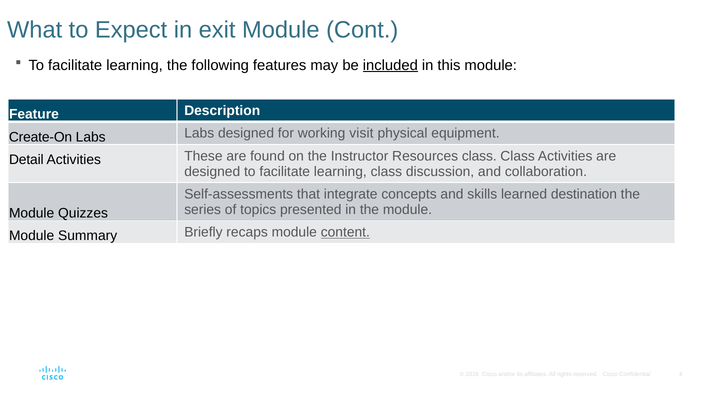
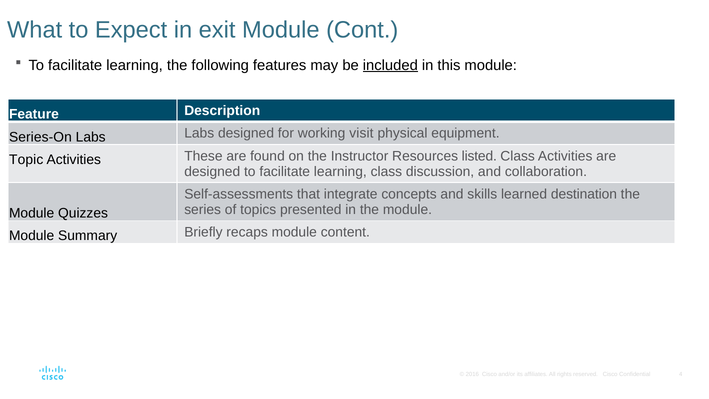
Create-On: Create-On -> Series-On (40, 137)
Detail: Detail -> Topic (26, 160)
Resources class: class -> listed (479, 156)
content underline: present -> none (345, 232)
